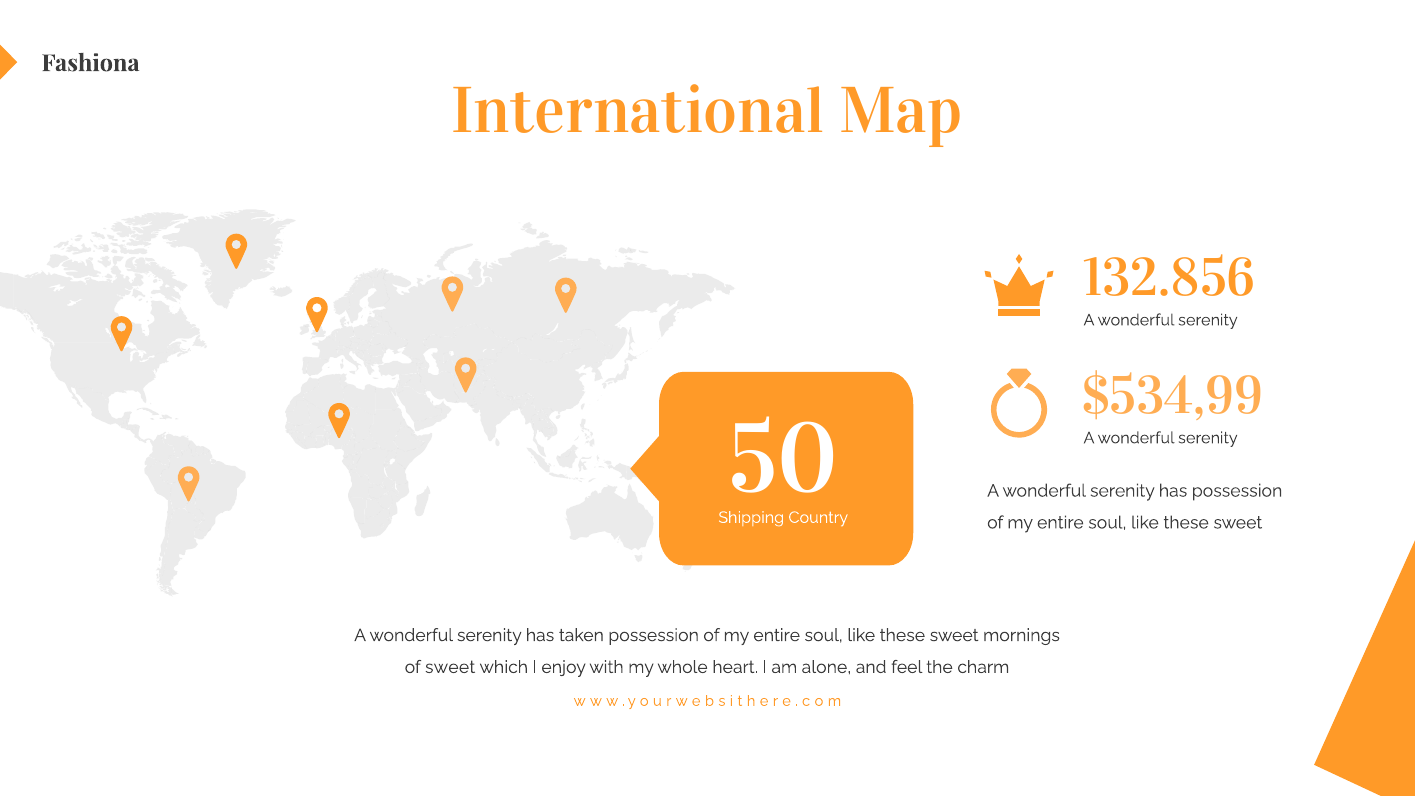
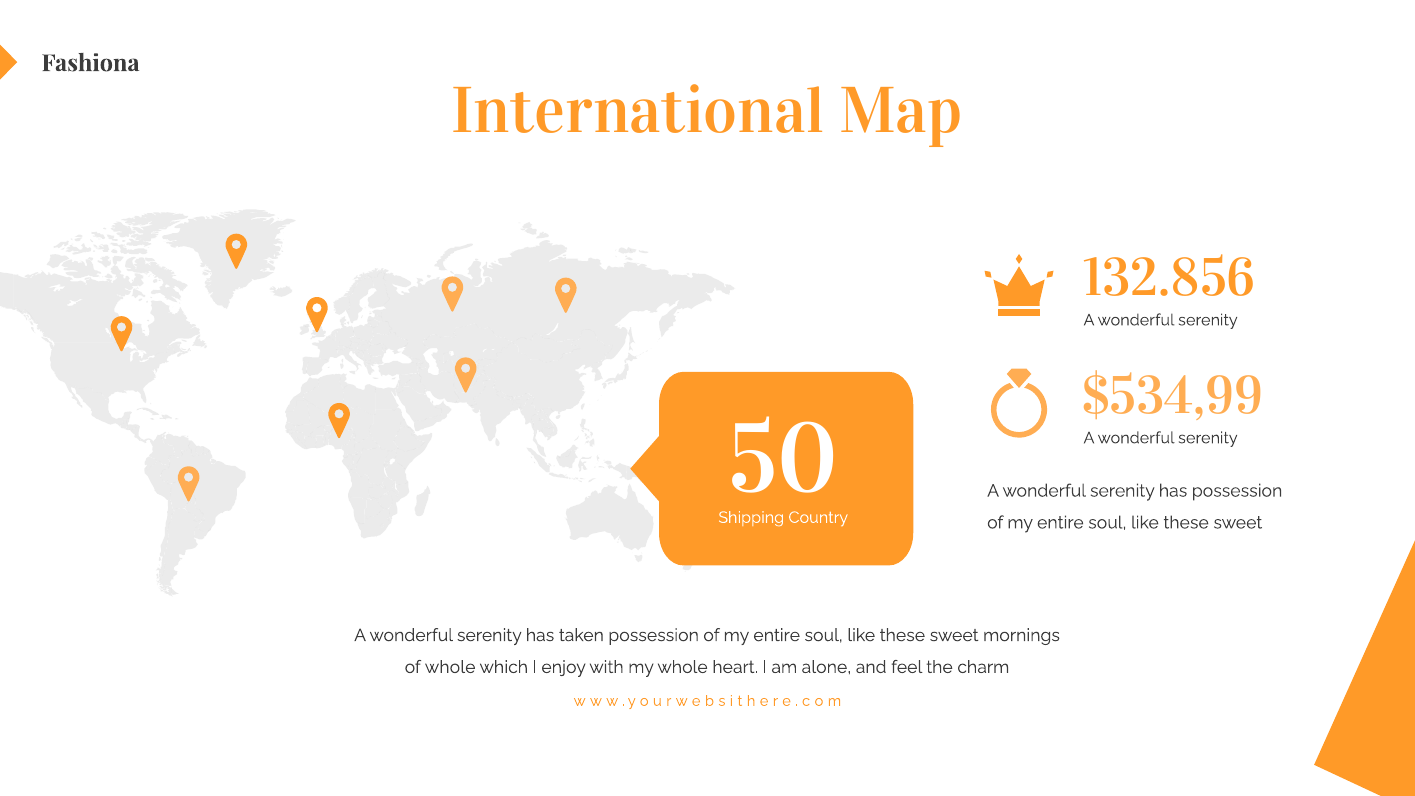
of sweet: sweet -> whole (450, 667)
